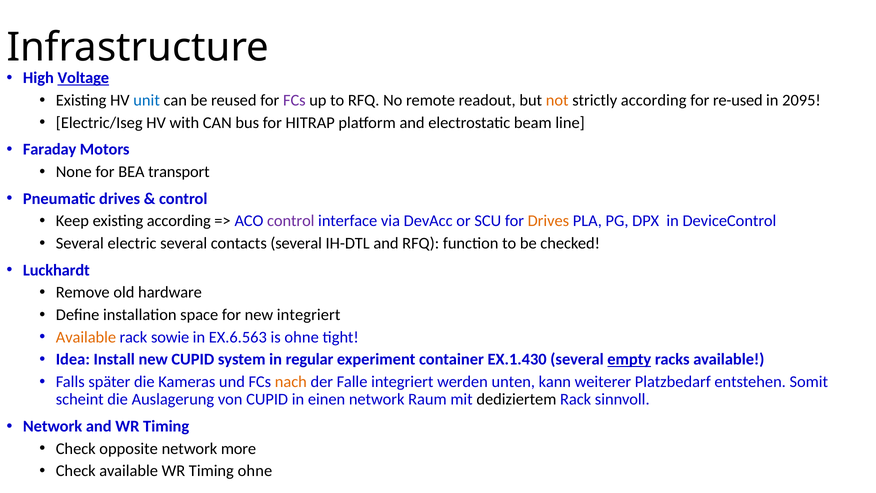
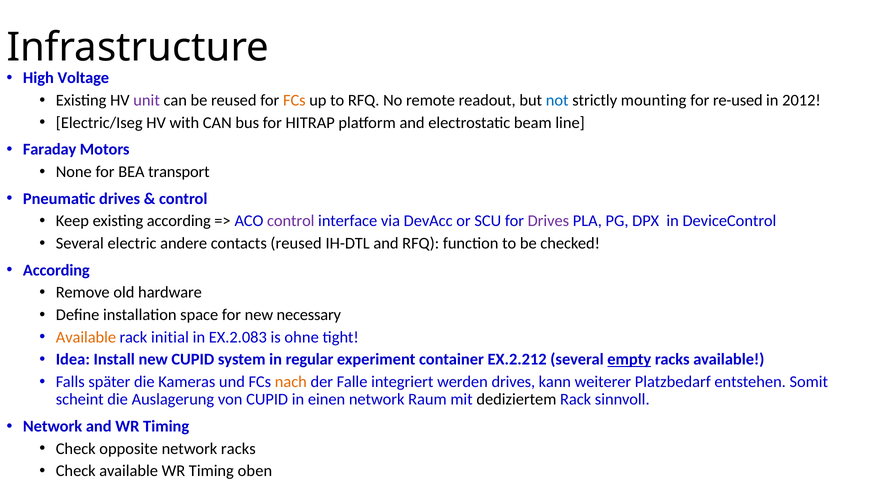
Voltage underline: present -> none (83, 78)
unit colour: blue -> purple (147, 100)
FCs colour: purple -> orange (294, 100)
not colour: orange -> blue (557, 100)
strictly according: according -> mounting (654, 100)
2095: 2095 -> 2012 (801, 100)
Drives colour: orange -> purple (548, 221)
electric several: several -> andere (184, 243)
contacts several: several -> reused (296, 243)
Luckhardt: Luckhardt -> According (56, 270)
new integriert: integriert -> necessary (309, 315)
sowie: sowie -> initial (170, 337)
EX.6.563: EX.6.563 -> EX.2.083 (238, 337)
EX.1.430: EX.1.430 -> EX.2.212 (517, 359)
werden unten: unten -> drives (513, 382)
network more: more -> racks (238, 448)
Timing ohne: ohne -> oben (255, 471)
